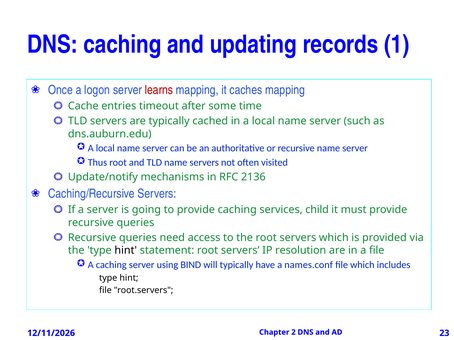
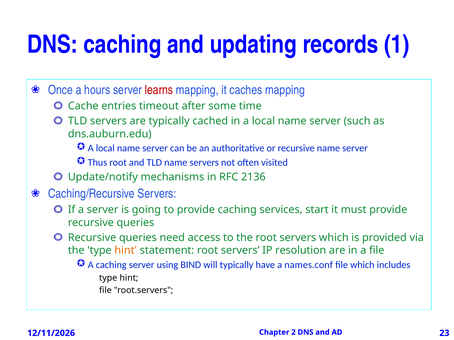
logon: logon -> hours (97, 90)
child: child -> start (317, 210)
hint colour: black -> orange (126, 251)
